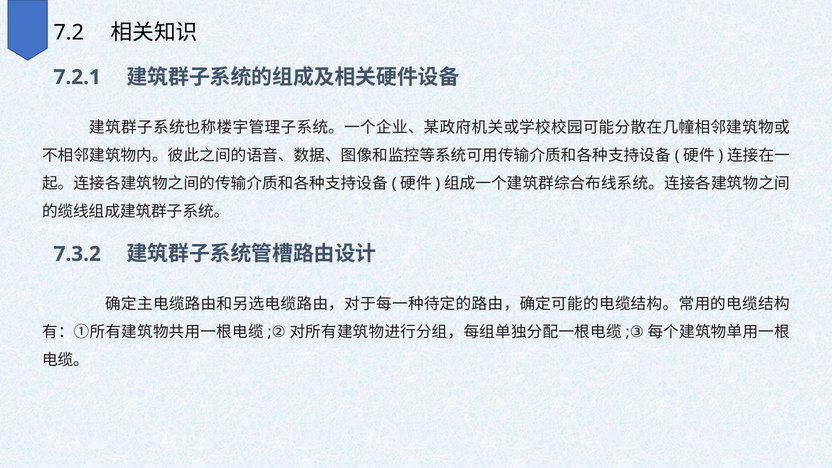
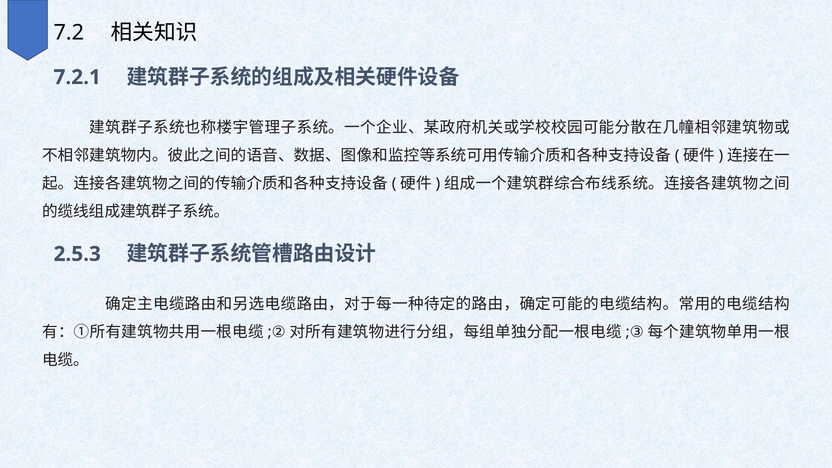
7.3.2: 7.3.2 -> 2.5.3 (77, 254)
